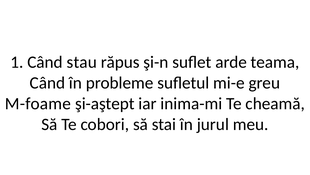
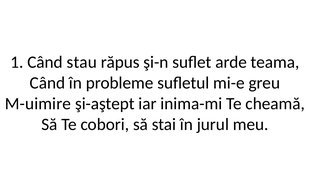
M-foame: M-foame -> M-uimire (38, 103)
